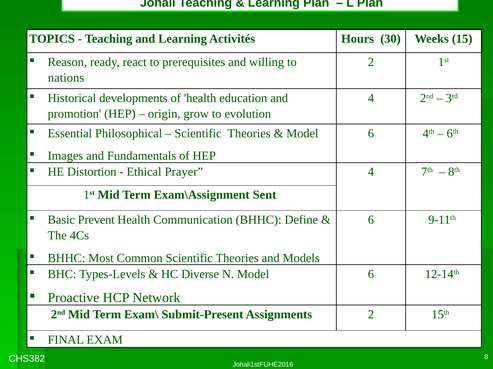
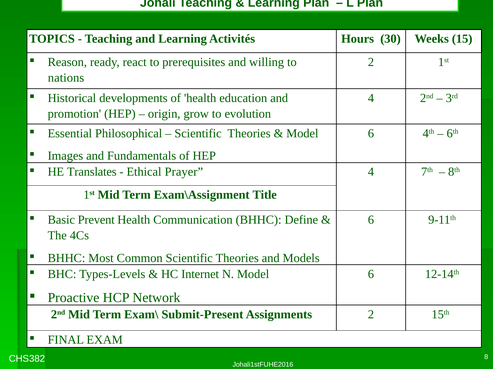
Distortion: Distortion -> Translates (92, 172)
Sent: Sent -> Title (265, 195)
Diverse: Diverse -> Internet (200, 275)
